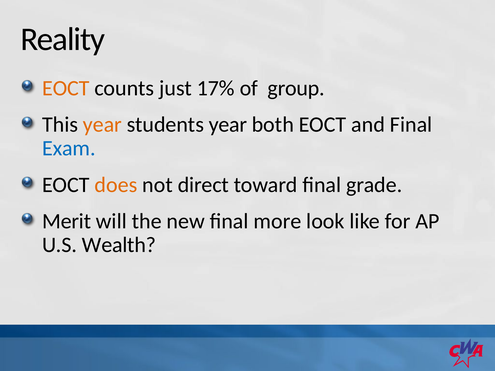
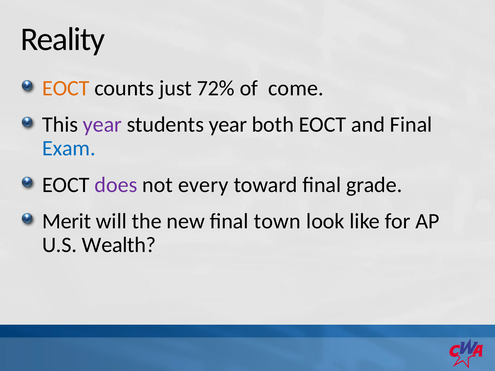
17%: 17% -> 72% (216, 88)
group: group -> come (296, 88)
year colour: orange -> purple (102, 125)
does colour: orange -> purple (116, 185)
direct: direct -> every (203, 185)
more: more -> town (277, 221)
